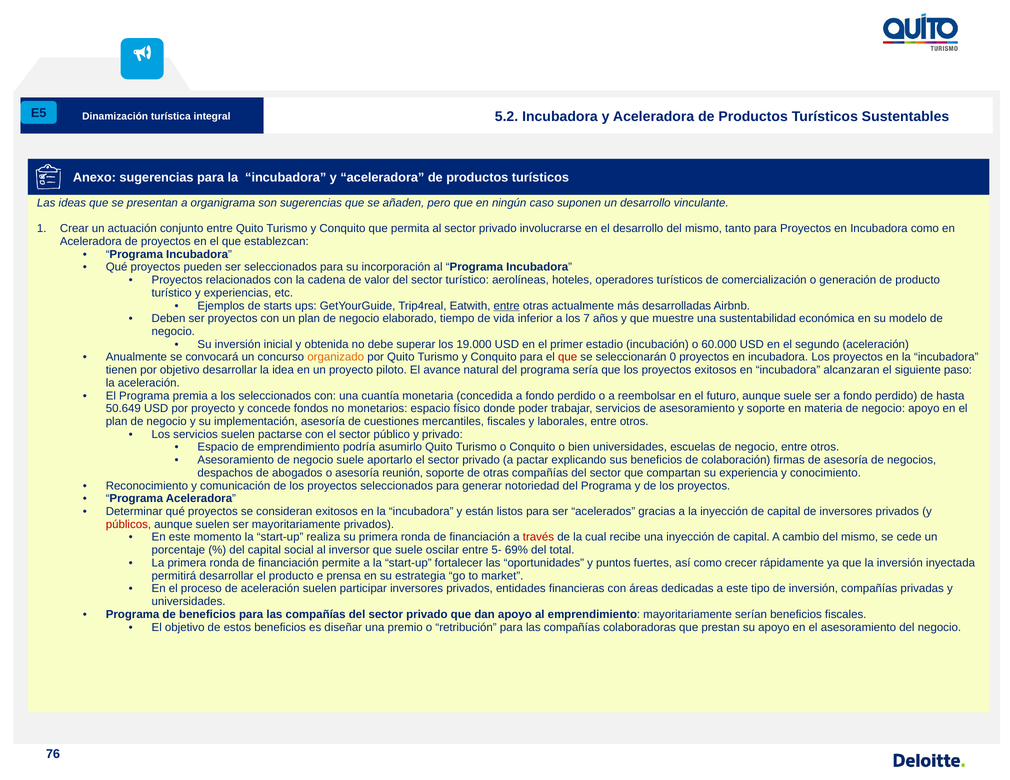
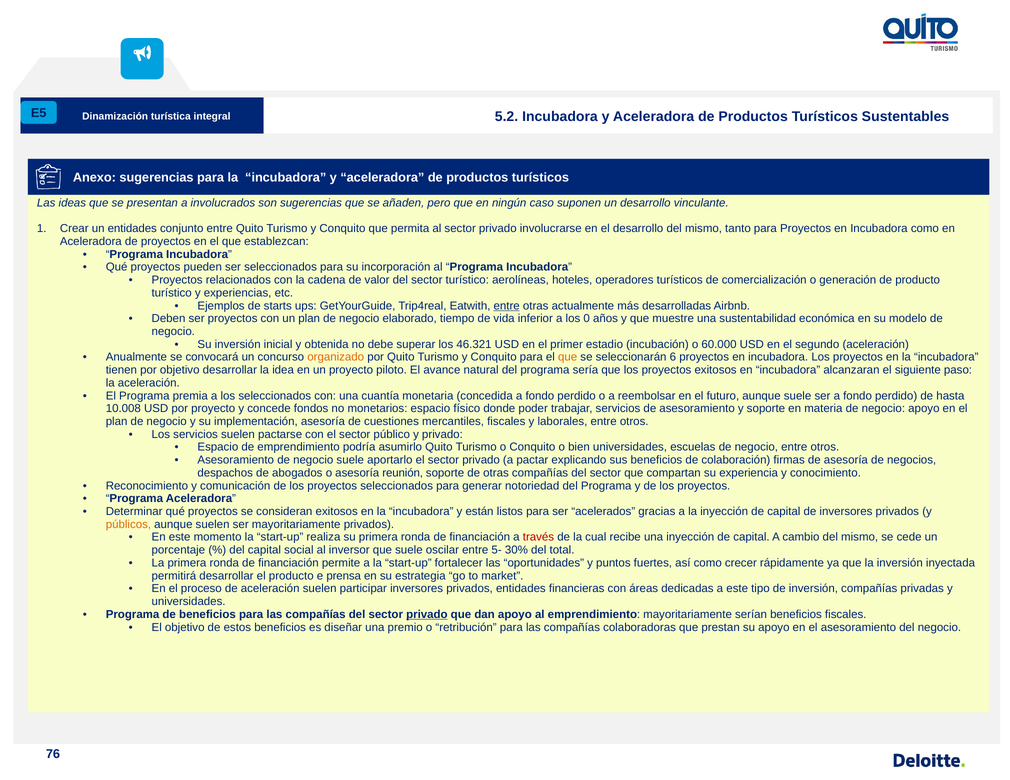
organigrama: organigrama -> involucrados (223, 203)
un actuación: actuación -> entidades (132, 229)
7: 7 -> 0 (587, 319)
19.000: 19.000 -> 46.321 (474, 345)
que colour: red -> orange (568, 357)
0: 0 -> 6 (673, 357)
50.649: 50.649 -> 10.008 (123, 409)
públicos colour: red -> orange (128, 525)
69%: 69% -> 30% (516, 550)
privado underline: none -> present (427, 615)
